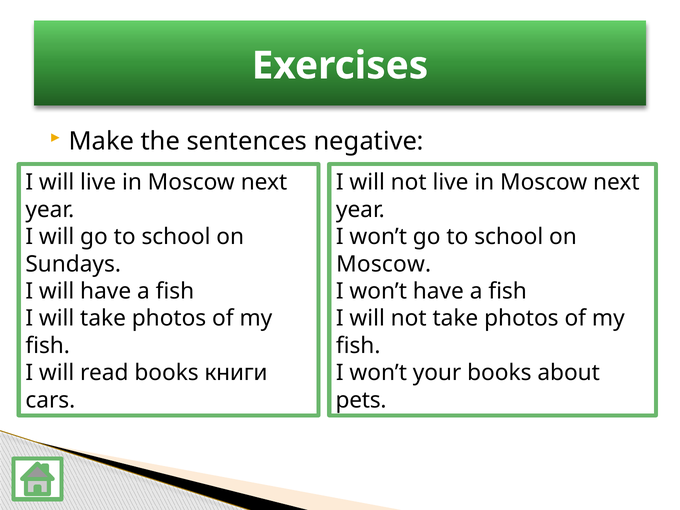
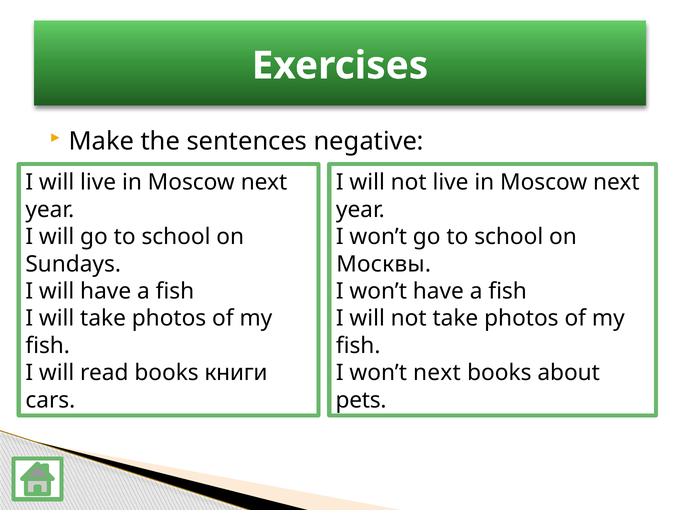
Moscow: Moscow -> Москвы (384, 264)
won’t your: your -> next (437, 373)
